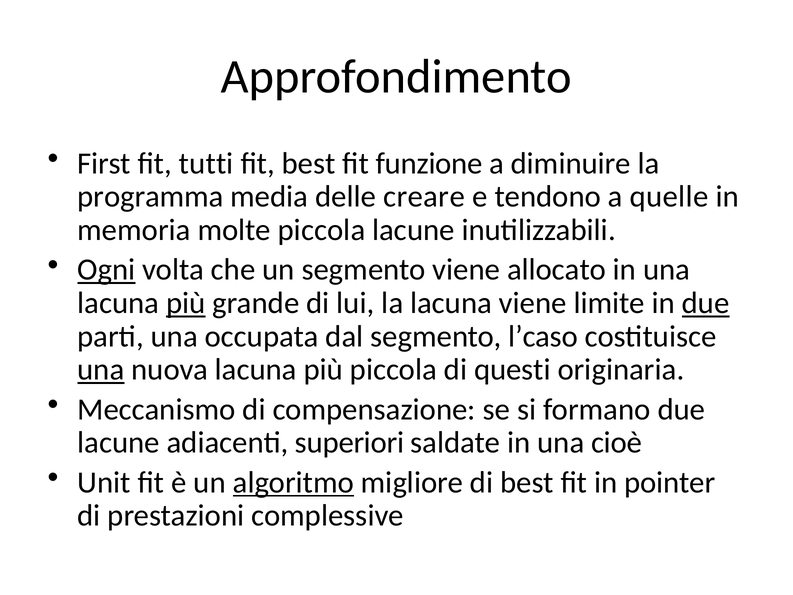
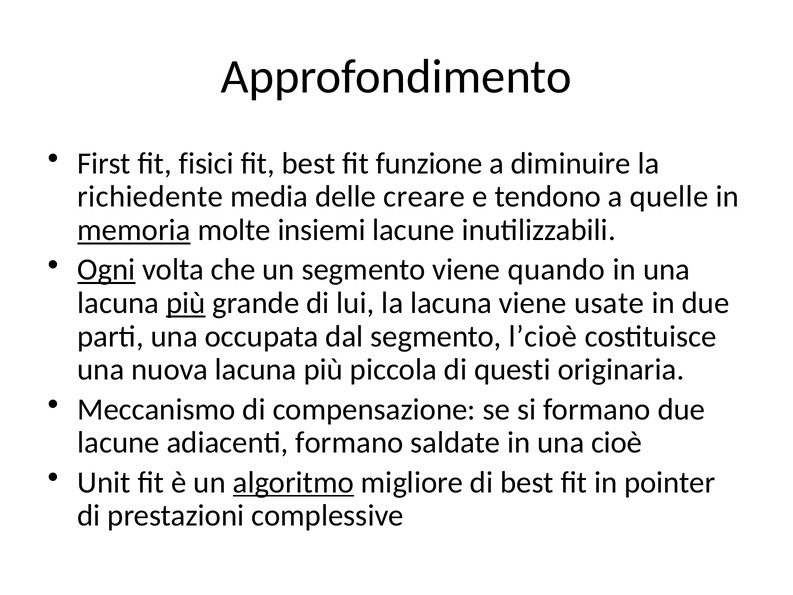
tutti: tutti -> fisici (206, 163)
programma: programma -> richiedente (150, 197)
memoria underline: none -> present (134, 230)
molte piccola: piccola -> insiemi (322, 230)
allocato: allocato -> quando (556, 270)
limite: limite -> usate (609, 303)
due underline: present -> none (706, 303)
l’caso: l’caso -> l’cioè (543, 336)
una underline: present -> none (101, 370)
adiacenti superiori: superiori -> formano (349, 443)
